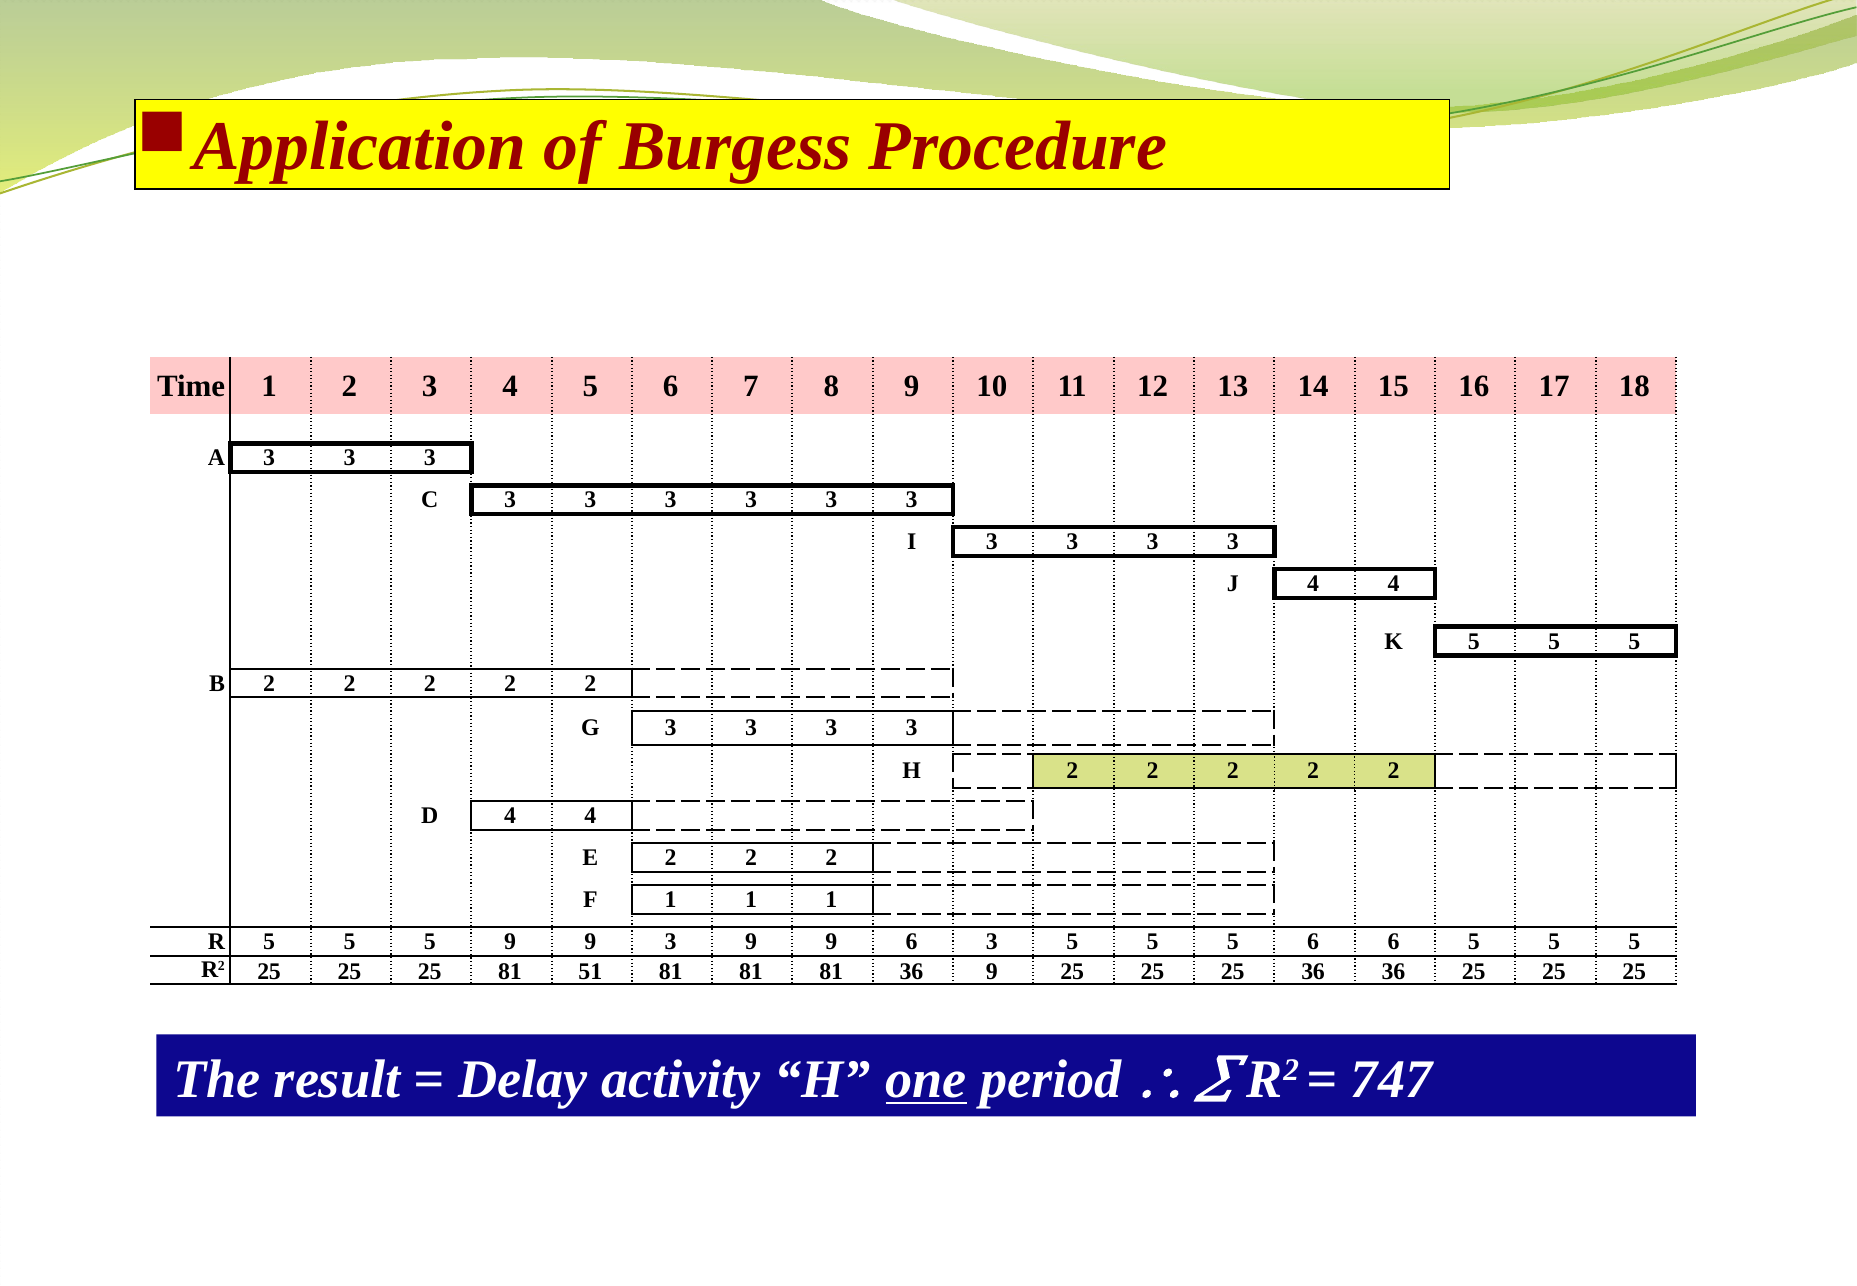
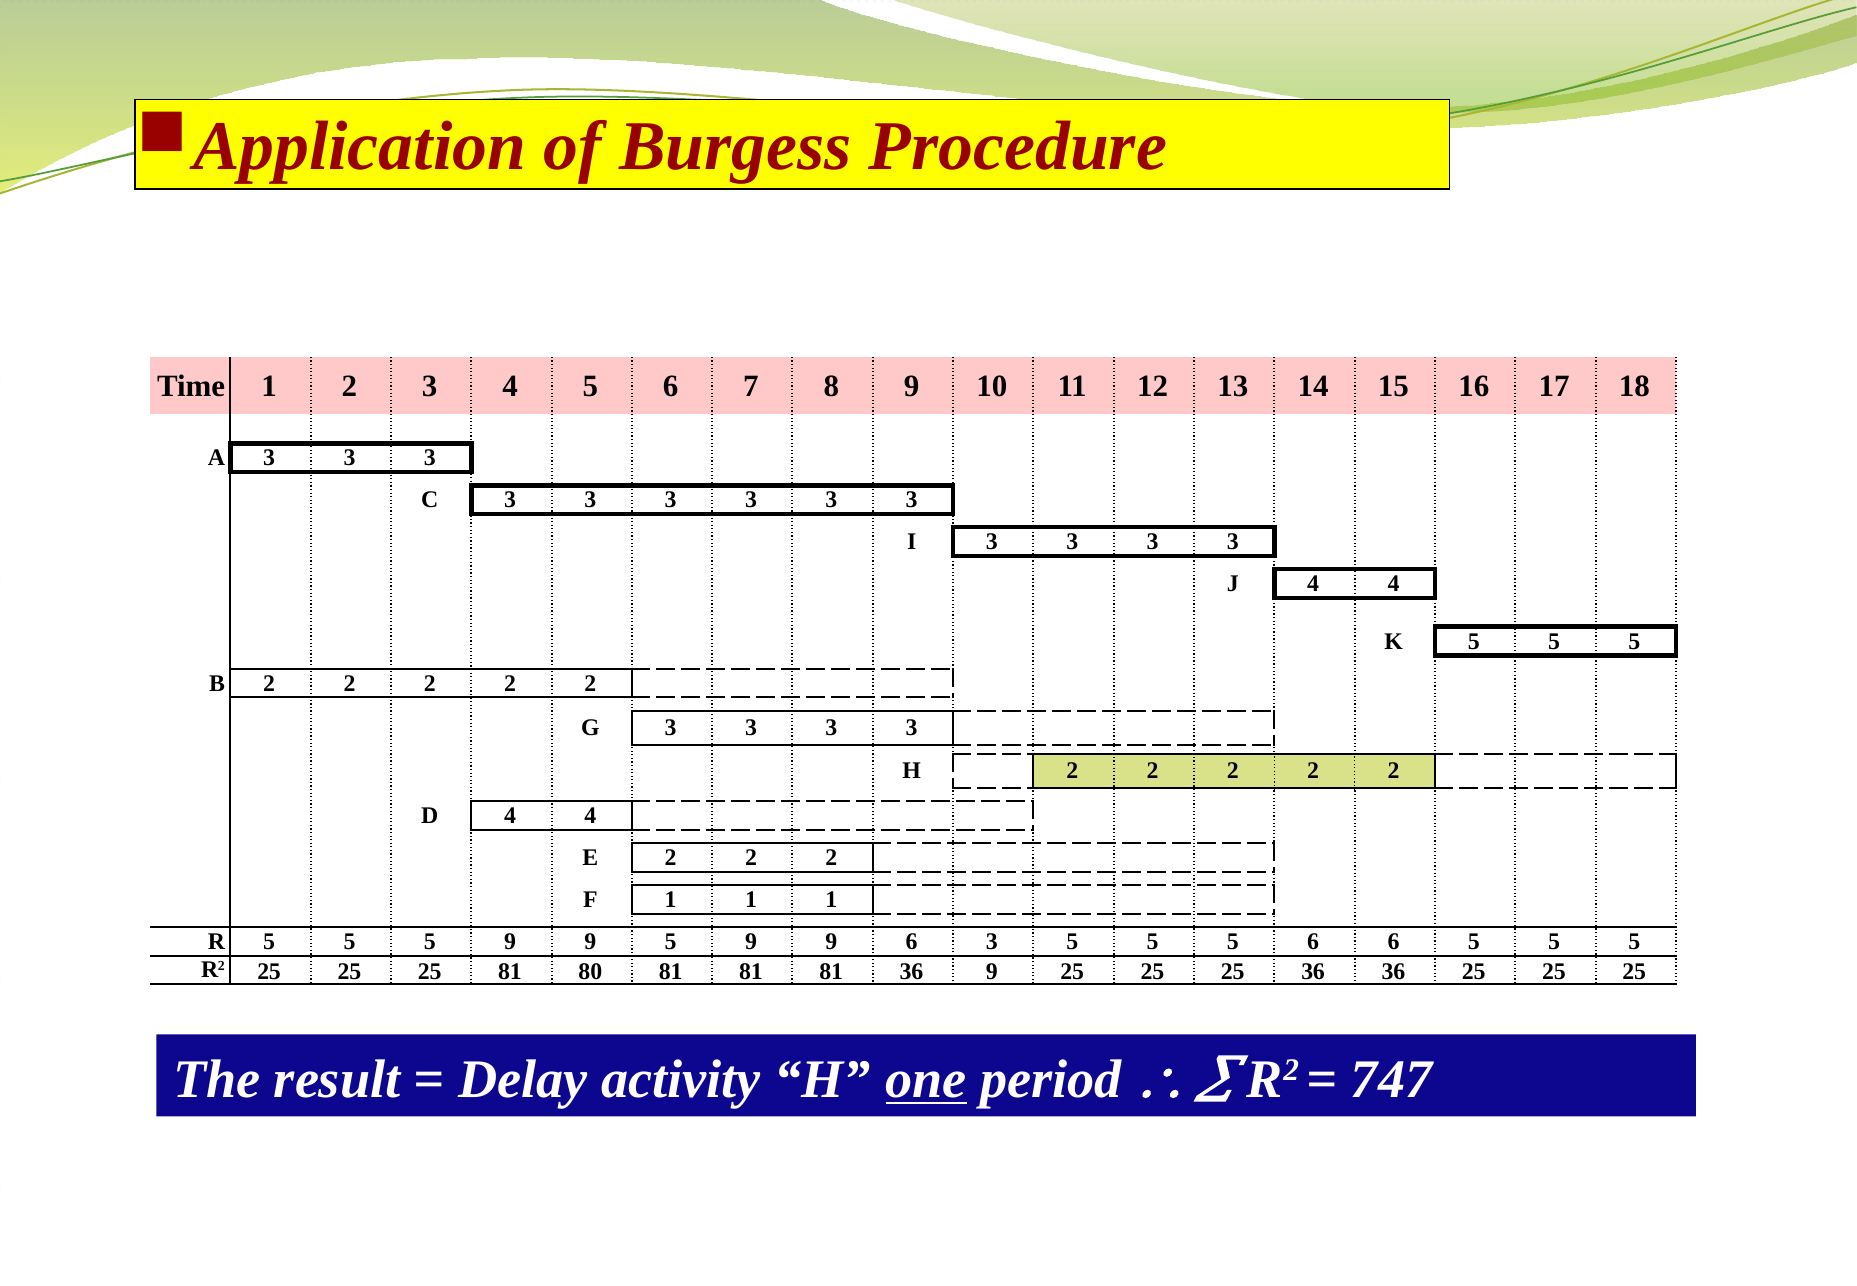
9 3: 3 -> 5 (671, 941)
51: 51 -> 80 (590, 971)
